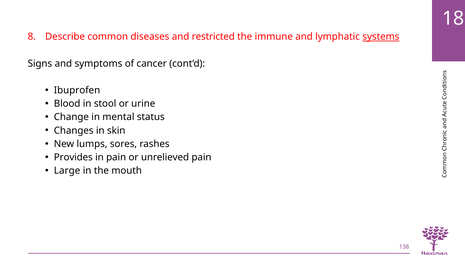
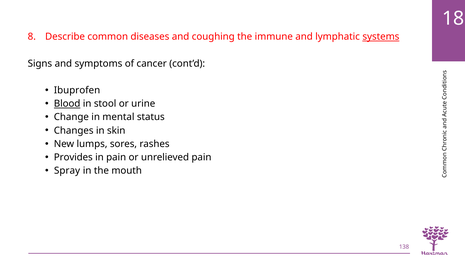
restricted: restricted -> coughing (213, 37)
Blood underline: none -> present (67, 104)
Large: Large -> Spray (67, 170)
